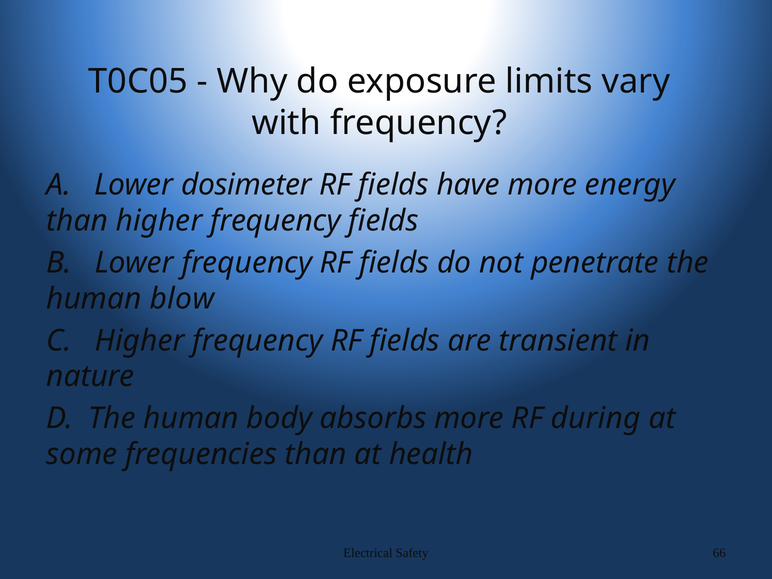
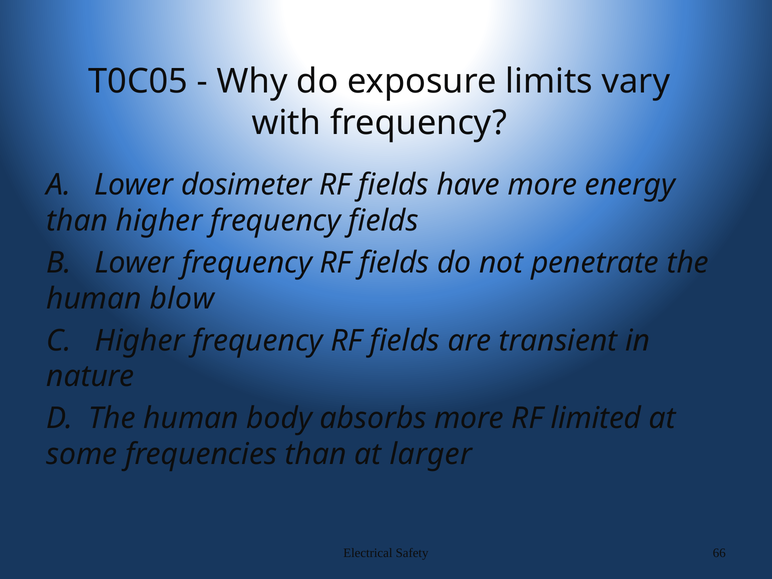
during: during -> limited (596, 419)
health: health -> larger (431, 455)
